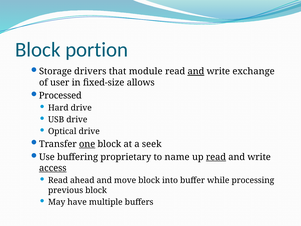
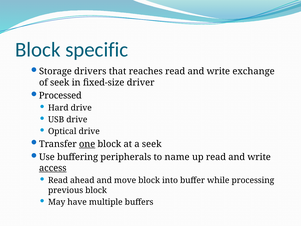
portion: portion -> specific (97, 50)
module: module -> reaches (146, 71)
and underline: present -> none (196, 71)
of user: user -> seek (60, 82)
allows: allows -> driver (141, 82)
proprietary: proprietary -> peripherals (126, 157)
read underline: present -> none (216, 157)
